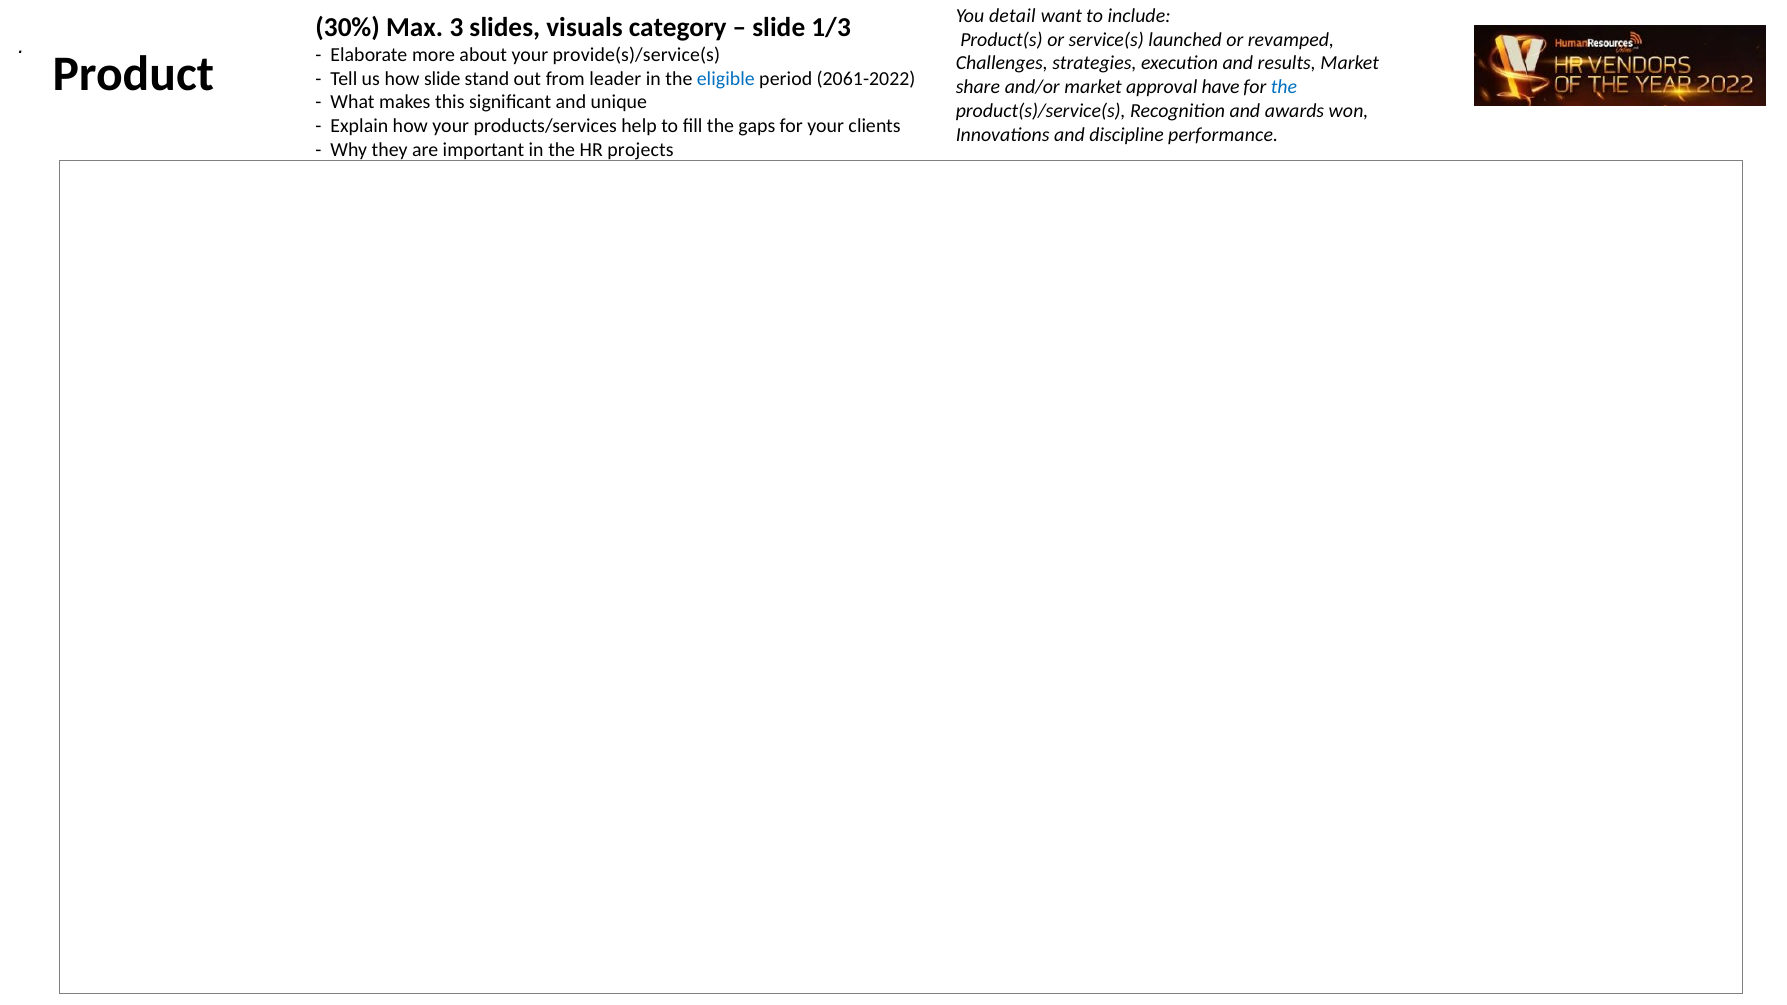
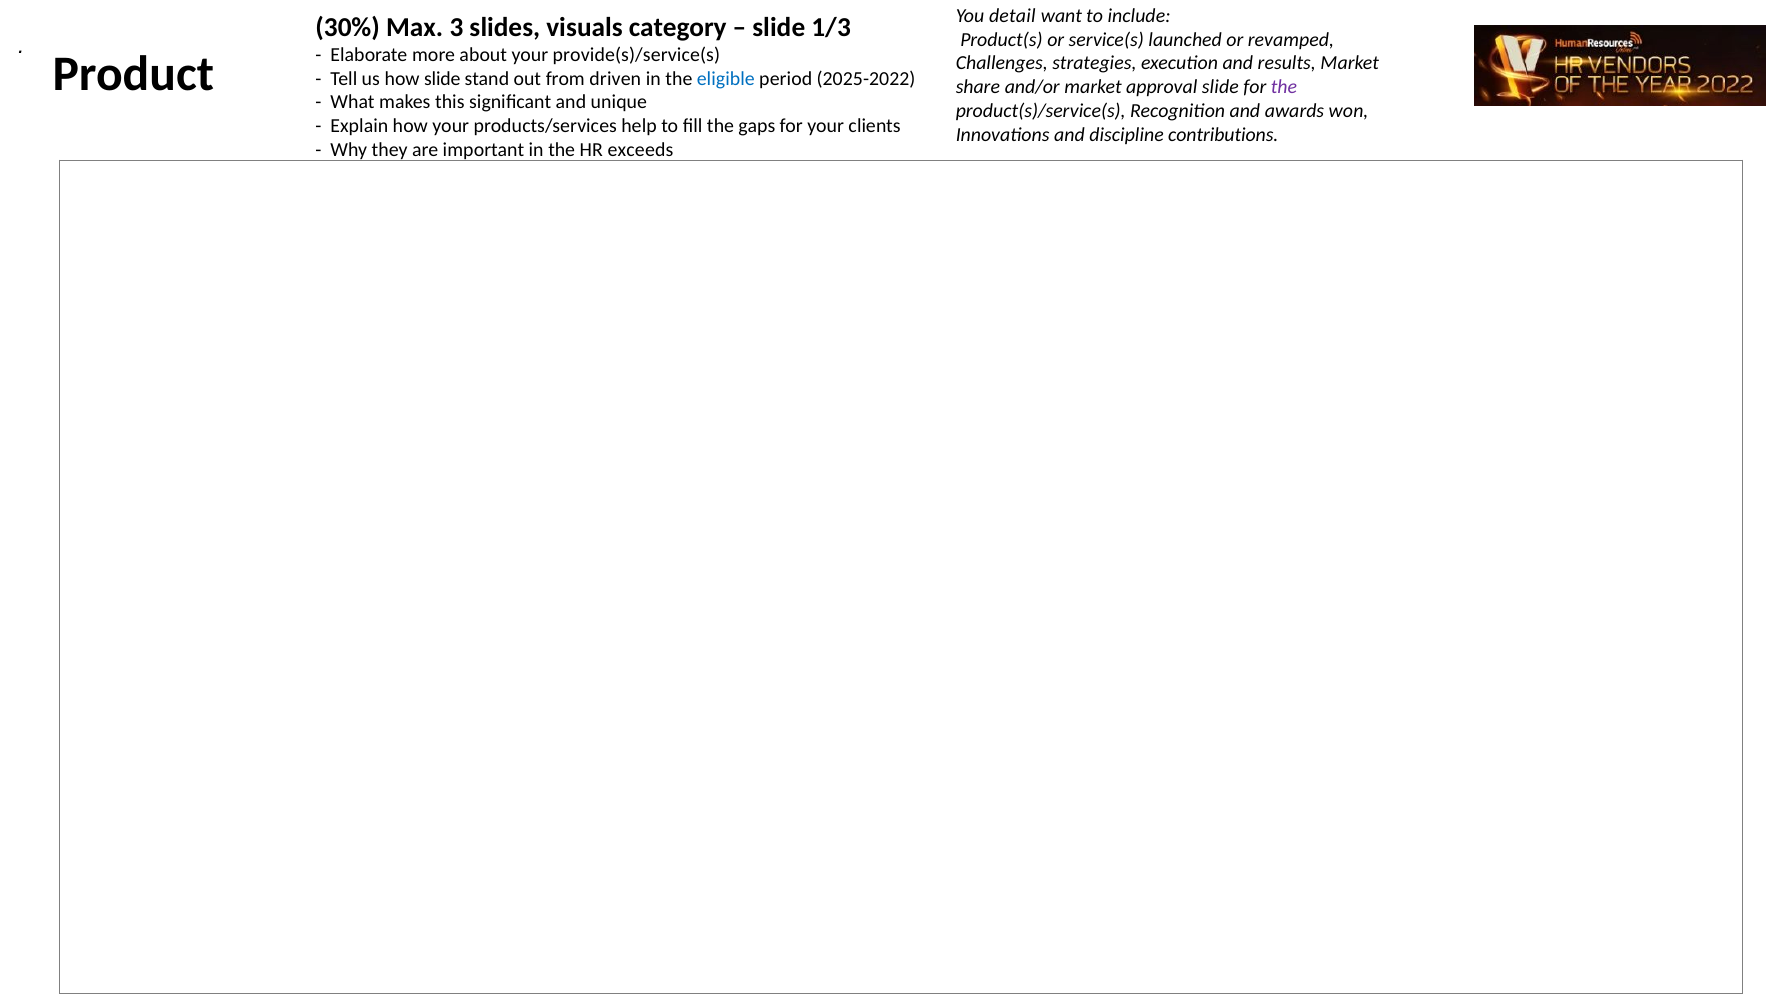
leader: leader -> driven (615, 79)
2061-2022: 2061-2022 -> 2025-2022 (866, 79)
approval have: have -> slide (1220, 87)
the colour: blue -> purple (1284, 87)
performance: performance -> contributions (1223, 135)
projects: projects -> exceeds (640, 150)
